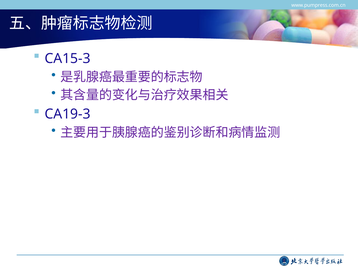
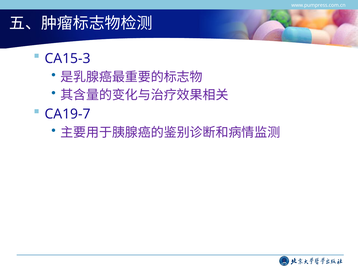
CA19-3: CA19-3 -> CA19-7 (68, 114)
